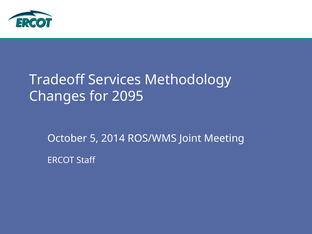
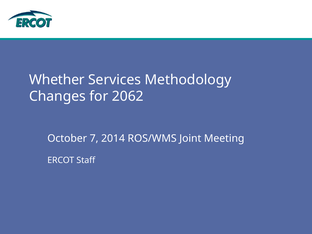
Tradeoff: Tradeoff -> Whether (57, 80)
2095: 2095 -> 2062 (128, 96)
5: 5 -> 7 (94, 139)
